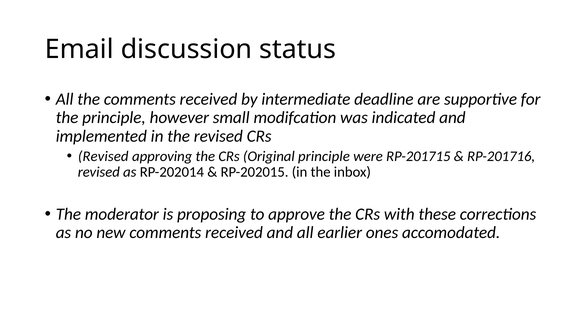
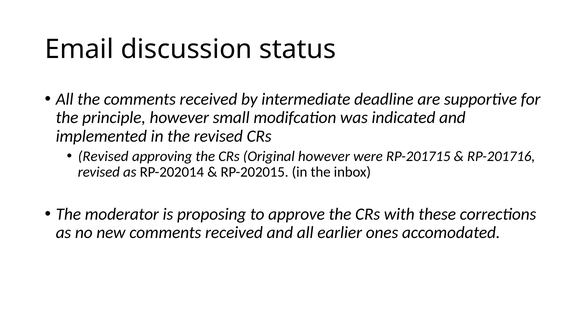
Original principle: principle -> however (324, 156)
